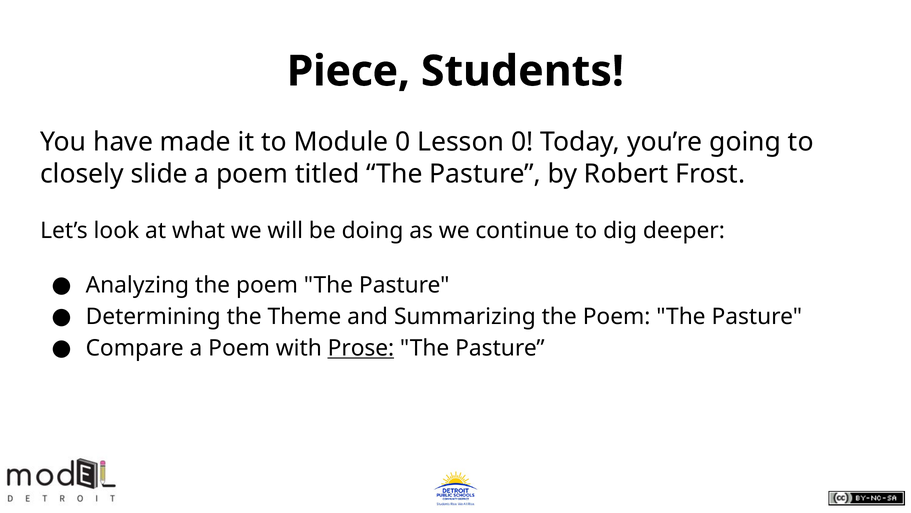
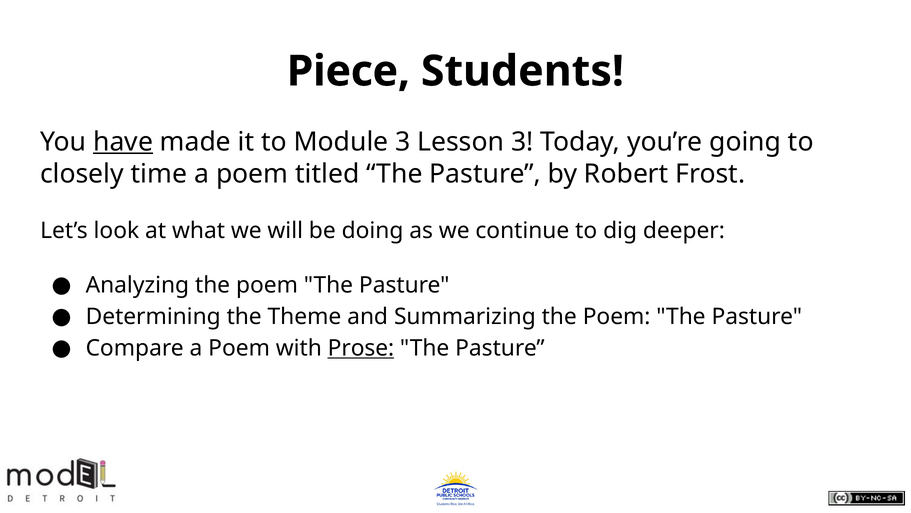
have underline: none -> present (123, 142)
Module 0: 0 -> 3 (403, 142)
Lesson 0: 0 -> 3 (522, 142)
slide: slide -> time (159, 174)
